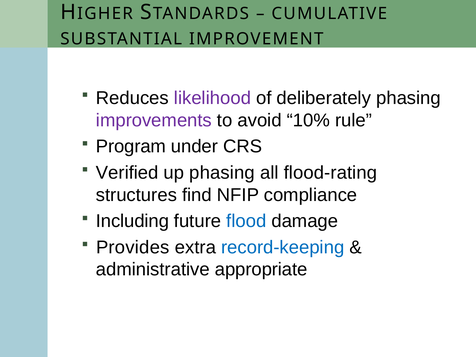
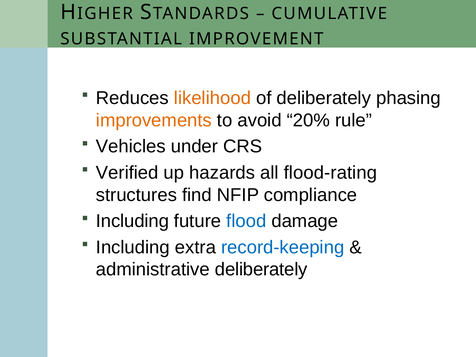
likelihood colour: purple -> orange (212, 98)
improvements colour: purple -> orange (154, 120)
10%: 10% -> 20% (308, 120)
Program: Program -> Vehicles (131, 146)
up phasing: phasing -> hazards (222, 173)
Provides: Provides -> Including (133, 247)
administrative appropriate: appropriate -> deliberately (261, 270)
